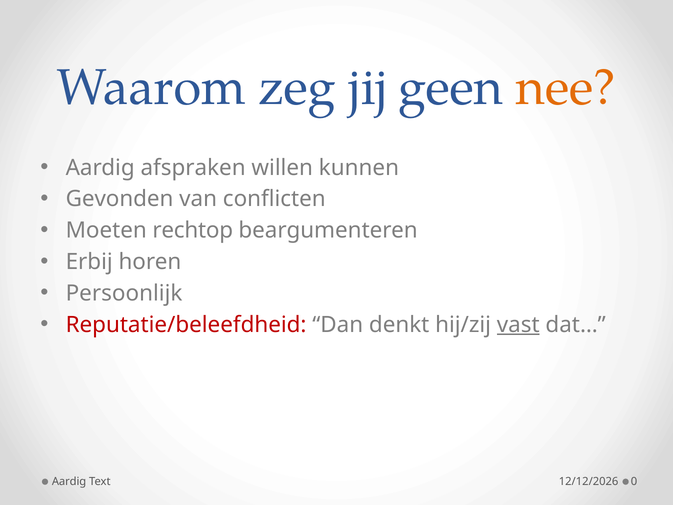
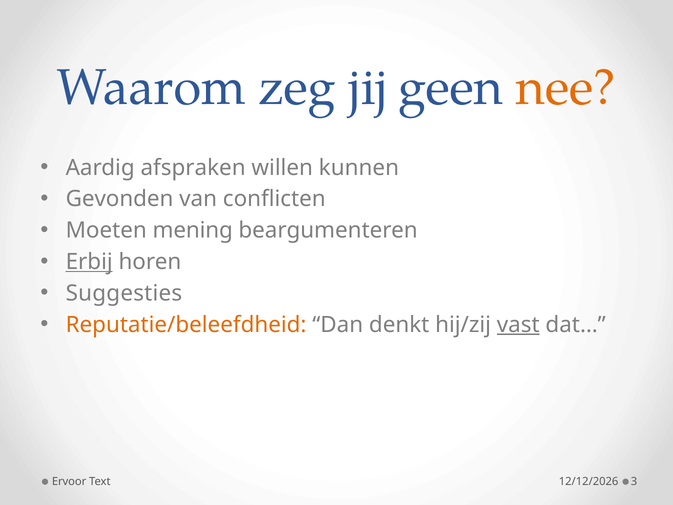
rechtop: rechtop -> mening (193, 230)
Erbij underline: none -> present (89, 262)
Persoonlijk: Persoonlijk -> Suggesties (124, 293)
Reputatie/beleefdheid colour: red -> orange (186, 325)
Aardig: Aardig -> Ervoor (69, 481)
0: 0 -> 3 (634, 481)
